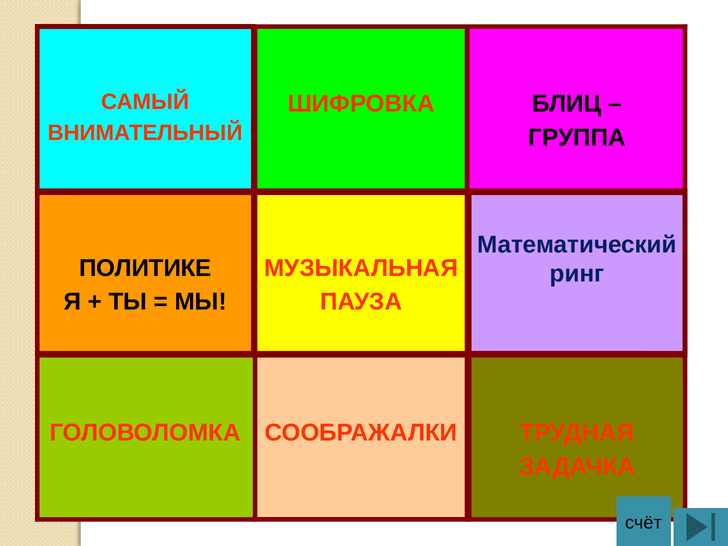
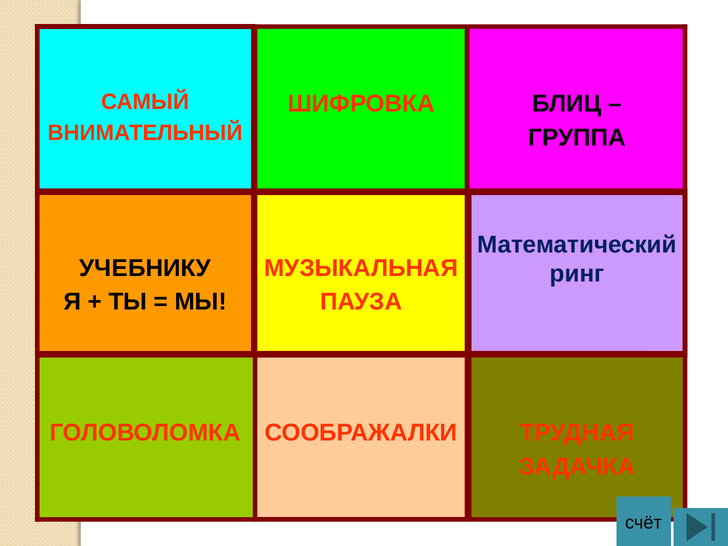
ПОЛИТИКЕ: ПОЛИТИКЕ -> УЧЕБНИКУ (145, 268)
